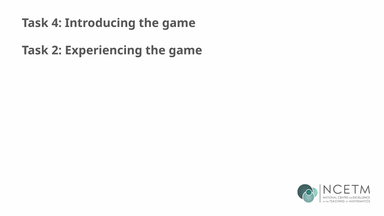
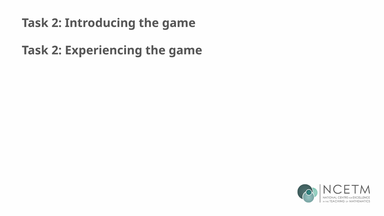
4: 4 -> 2 (57, 23)
